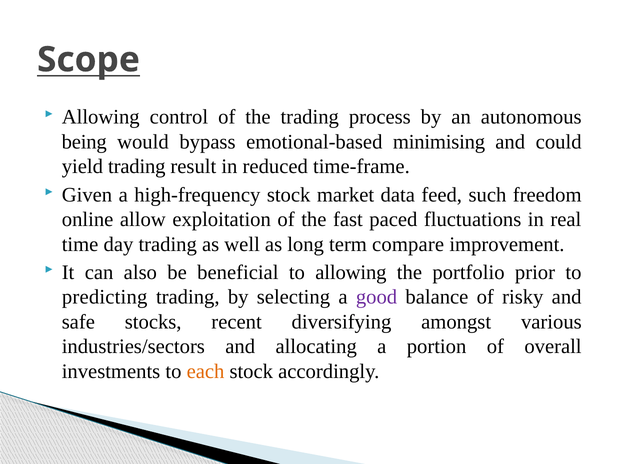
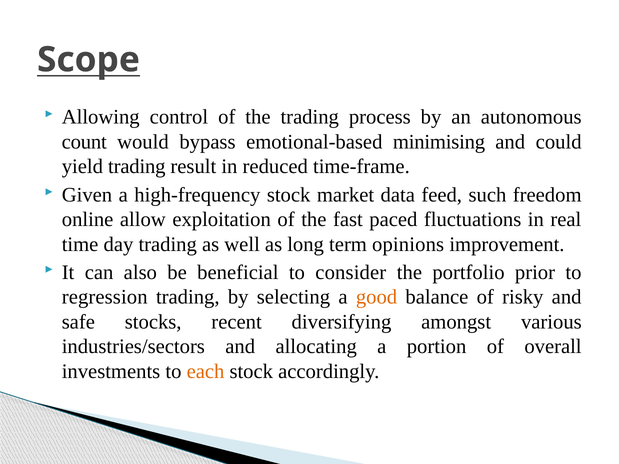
being: being -> count (84, 142)
compare: compare -> opinions (408, 244)
to allowing: allowing -> consider (351, 273)
predicting: predicting -> regression (105, 297)
good colour: purple -> orange (377, 297)
